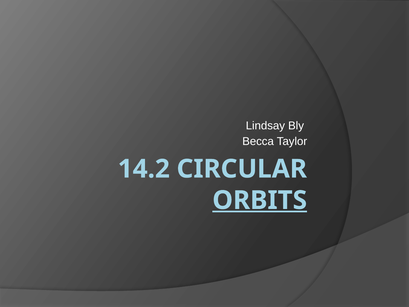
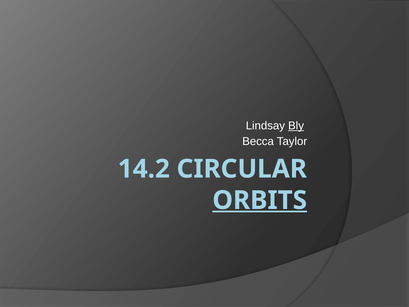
Bly underline: none -> present (296, 126)
